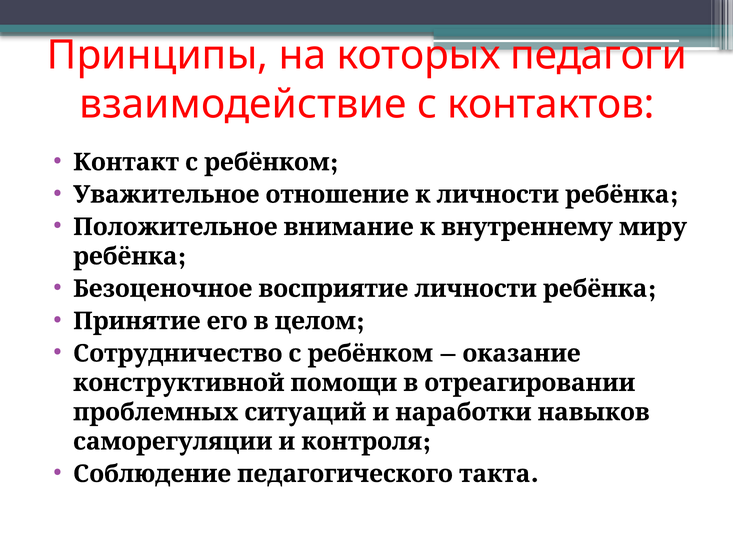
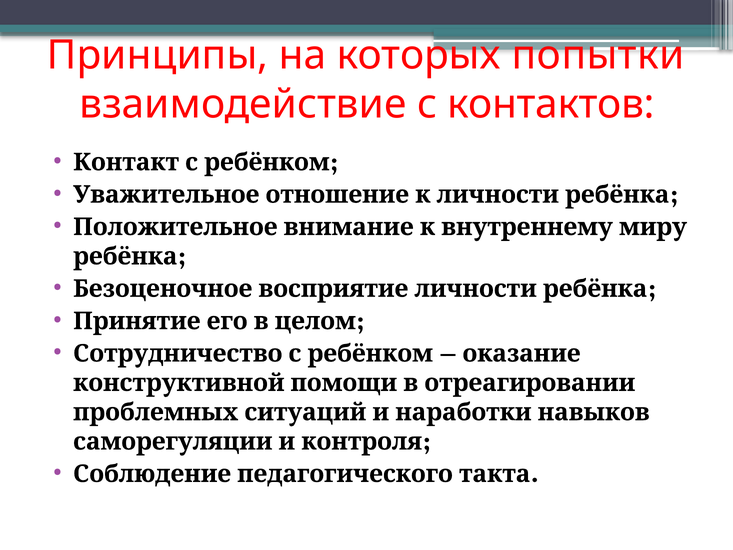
педагоги: педагоги -> попытки (598, 55)
